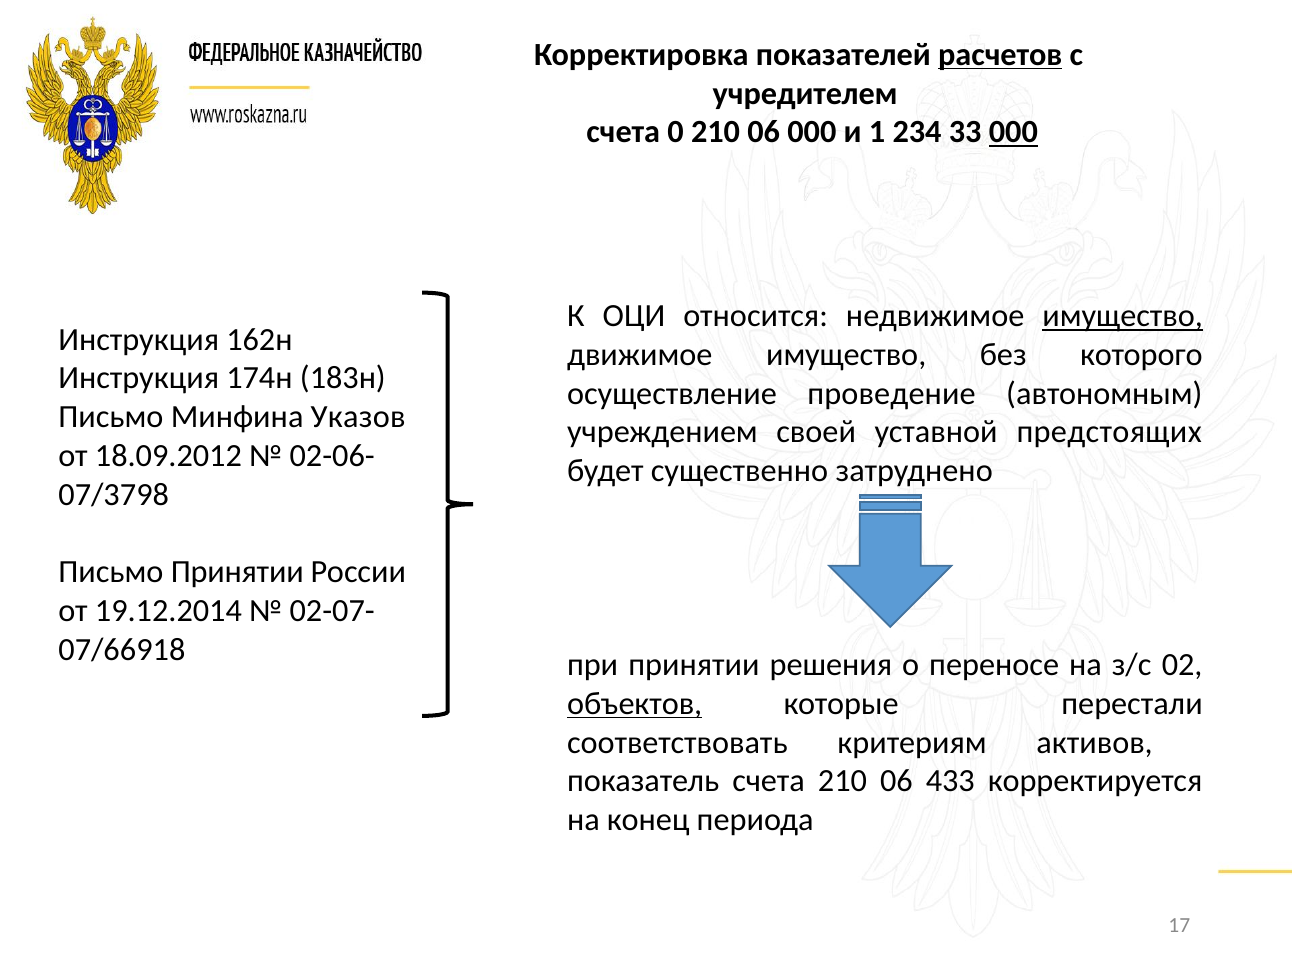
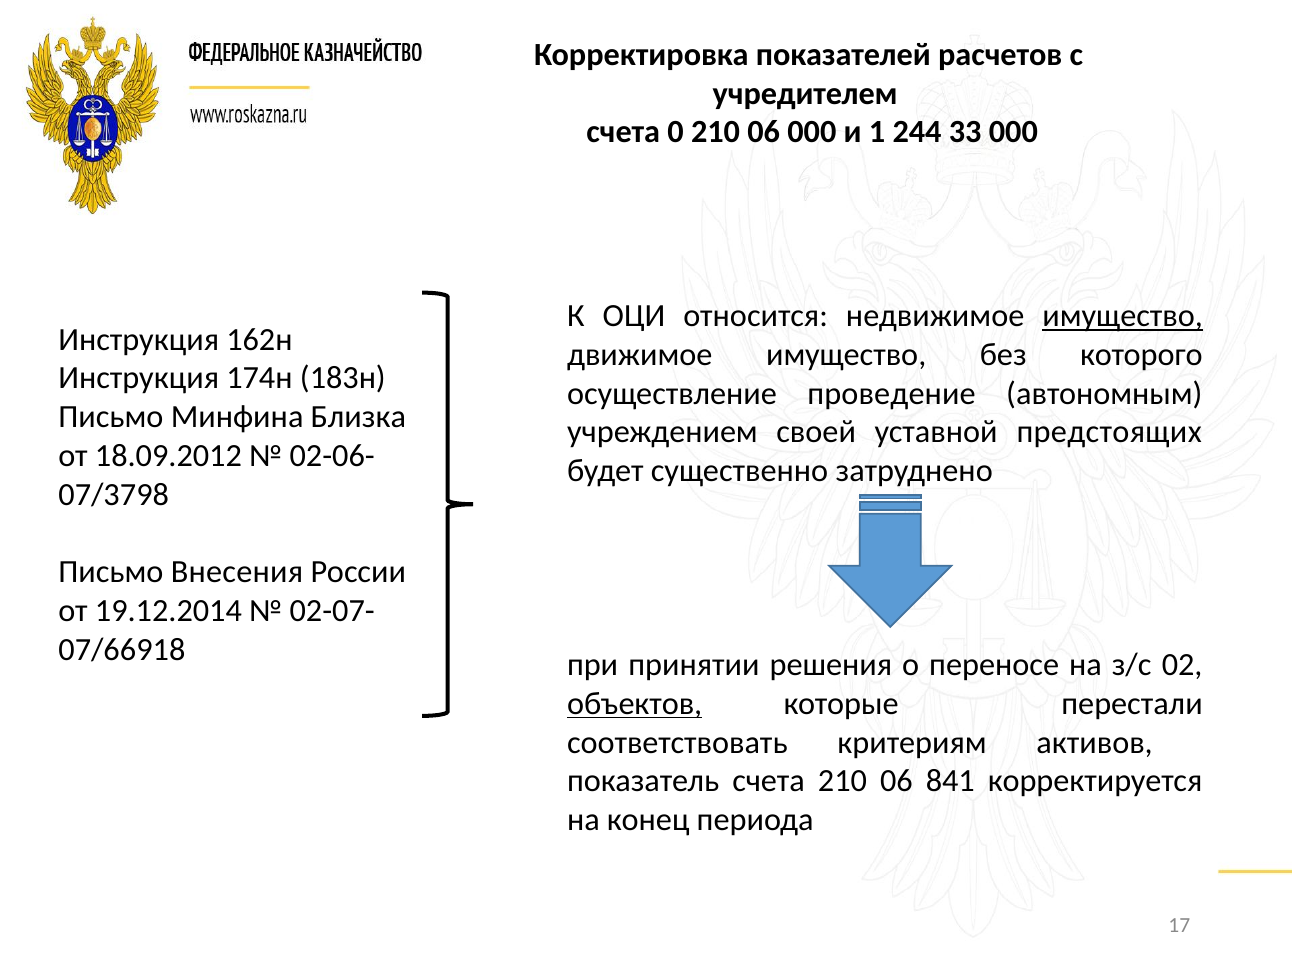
расчетов underline: present -> none (1000, 55)
234: 234 -> 244 (917, 132)
000 underline: present -> none (1013, 132)
Указов: Указов -> Близка (358, 417)
Письмо Принятии: Принятии -> Внесения (237, 572)
433: 433 -> 841 (950, 781)
